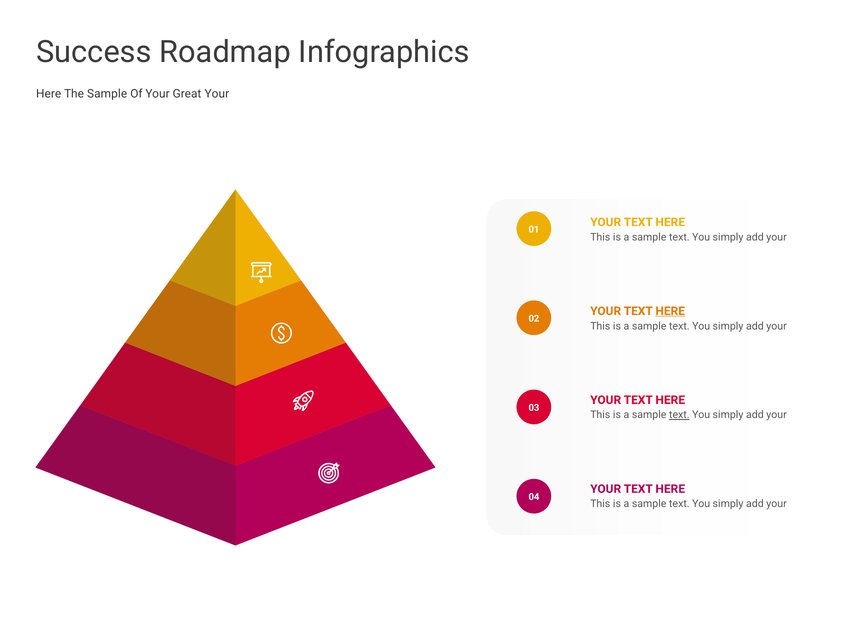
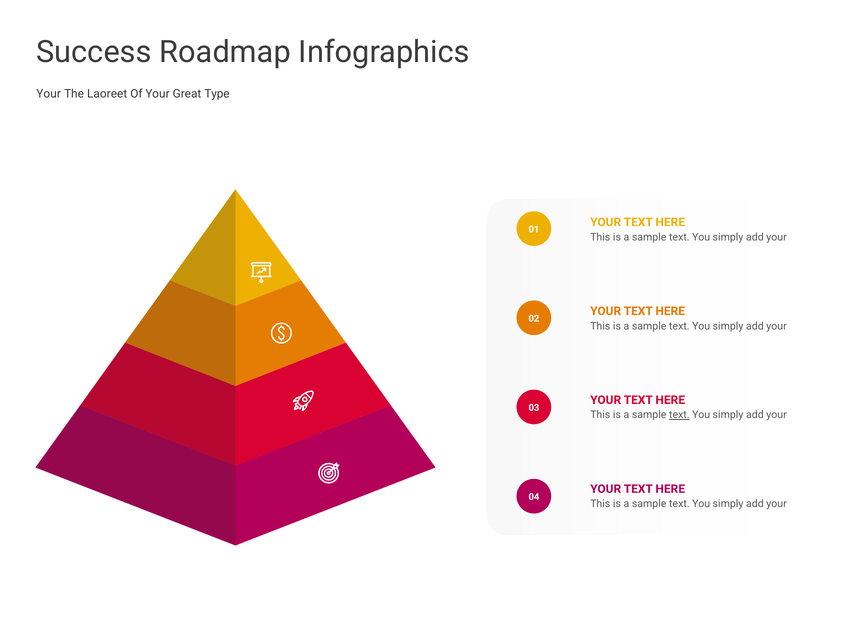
Here: Here -> Your (49, 94)
The Sample: Sample -> Laoreet (107, 94)
Great Your: Your -> Type (217, 94)
HERE underline: present -> none (670, 311)
